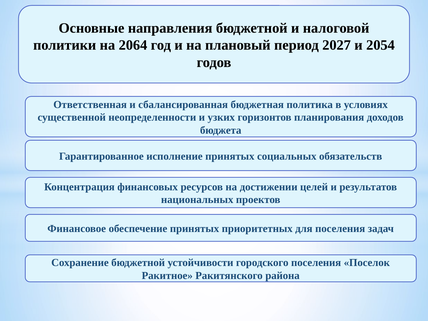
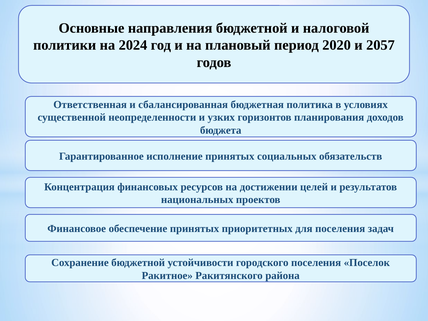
2064: 2064 -> 2024 (133, 45)
2027: 2027 -> 2020 (337, 45)
2054: 2054 -> 2057 (380, 45)
